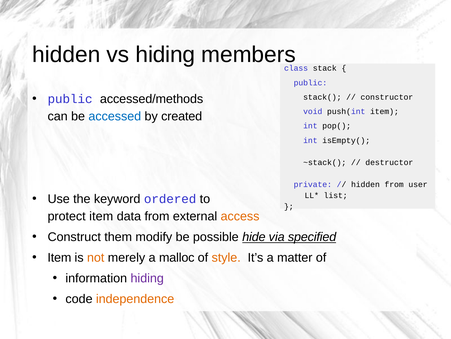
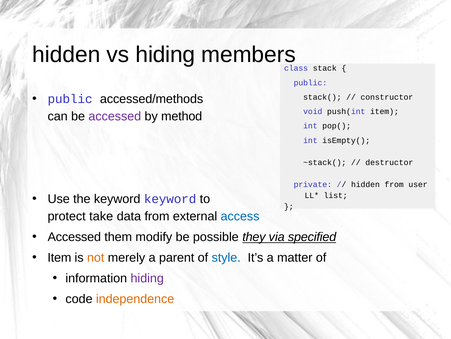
accessed colour: blue -> purple (115, 116)
created: created -> method (182, 116)
keyword ordered: ordered -> keyword (170, 199)
protect item: item -> take (101, 216)
access colour: orange -> blue (240, 216)
Construct: Construct -> Accessed (74, 236)
hide: hide -> they (254, 236)
malloc: malloc -> parent (177, 257)
style colour: orange -> blue (226, 257)
